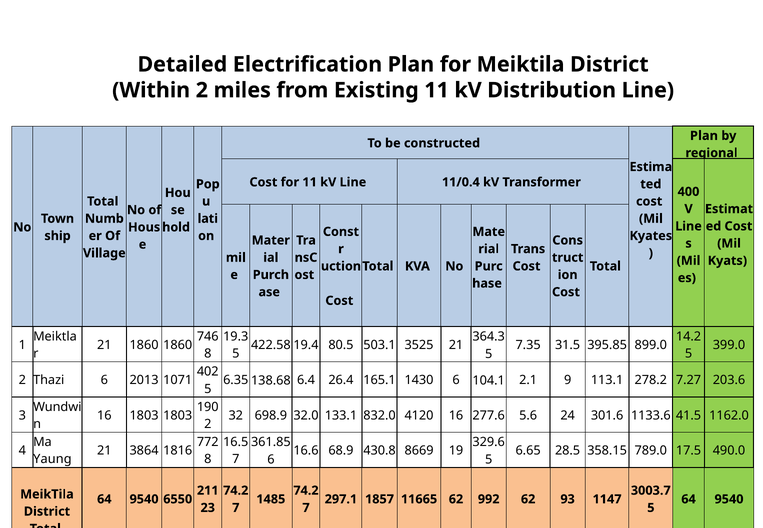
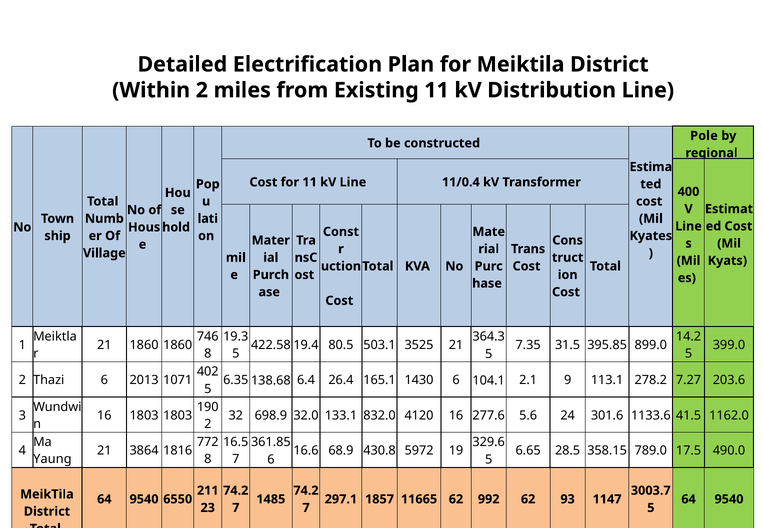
Plan: Plan -> Pole (704, 136)
8669: 8669 -> 5972 (419, 451)
